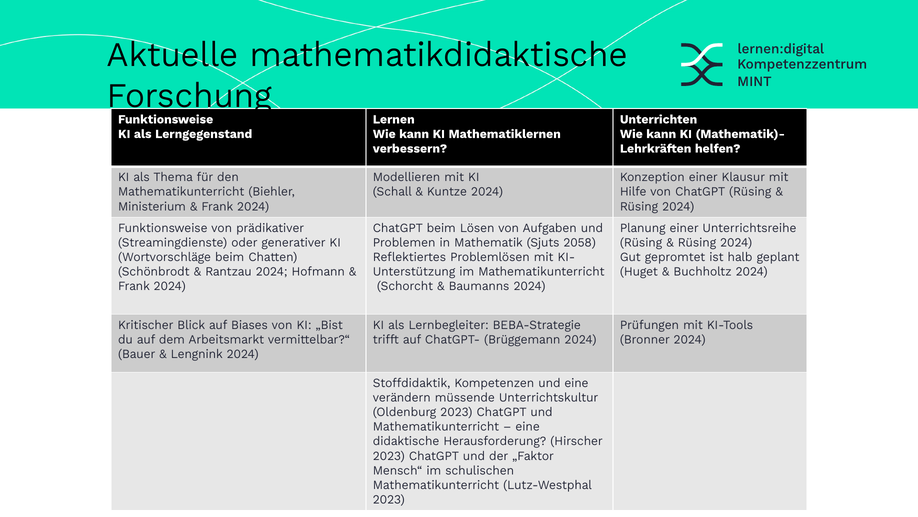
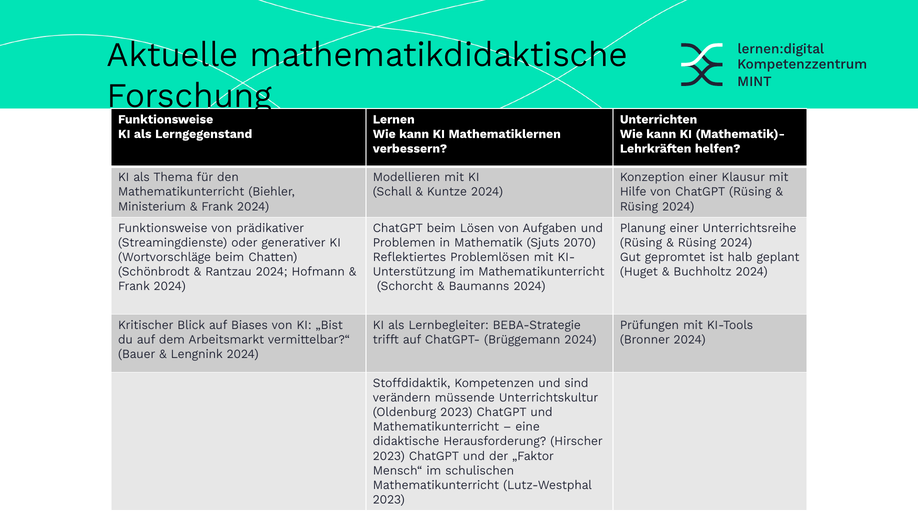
2058: 2058 -> 2070 (580, 242)
und eine: eine -> sind (576, 382)
